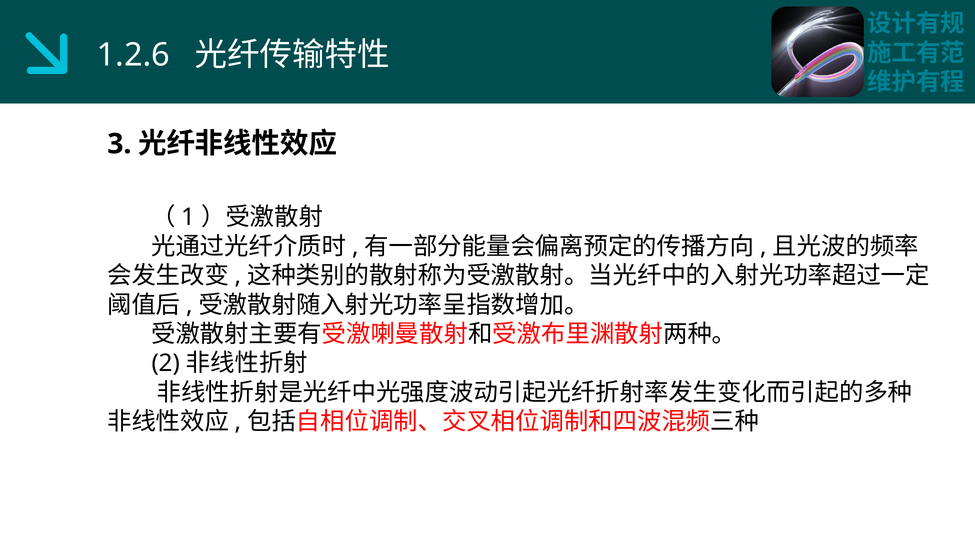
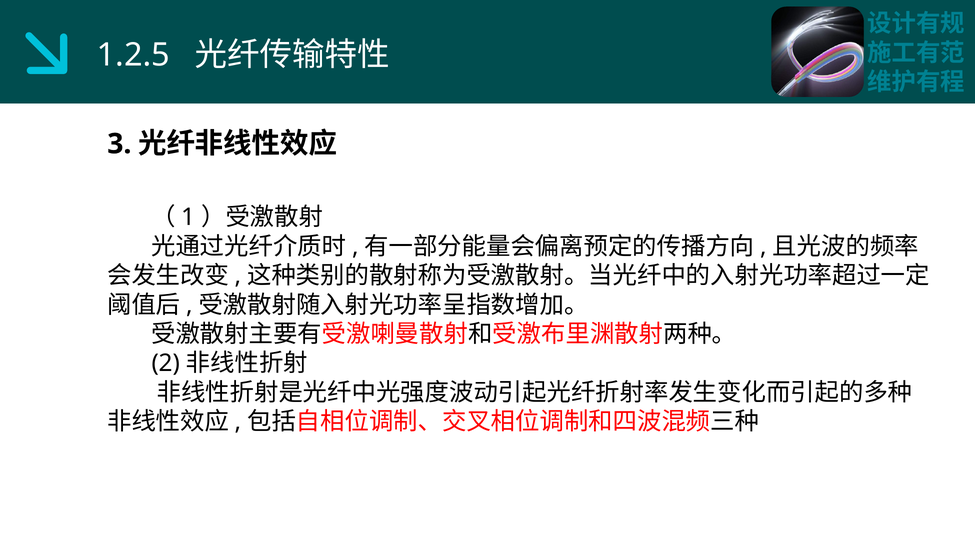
1.2.6: 1.2.6 -> 1.2.5 (133, 55)
